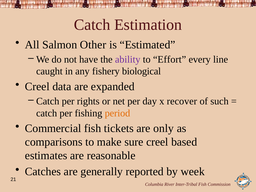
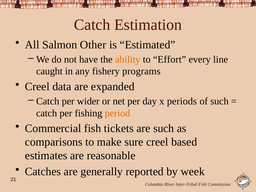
ability colour: purple -> orange (128, 59)
biological: biological -> programs (141, 71)
rights: rights -> wider (88, 101)
recover: recover -> periods (182, 101)
are only: only -> such (164, 128)
